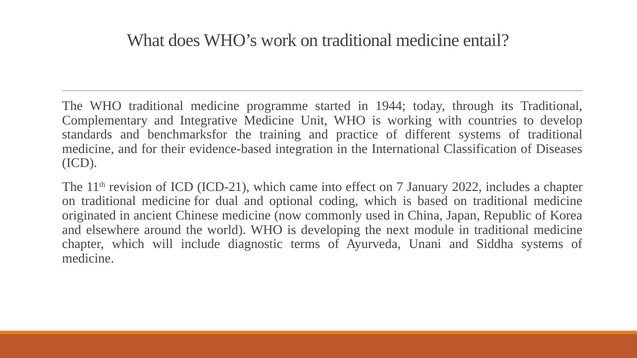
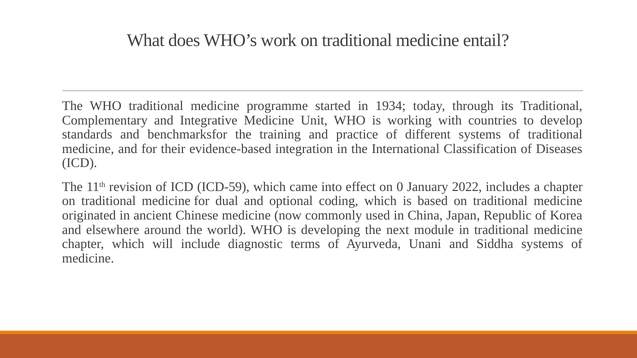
1944: 1944 -> 1934 (391, 106)
ICD-21: ICD-21 -> ICD-59 (223, 187)
7: 7 -> 0 (400, 187)
